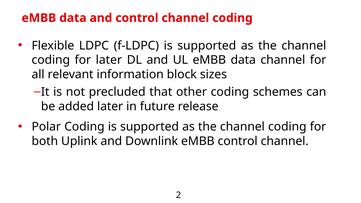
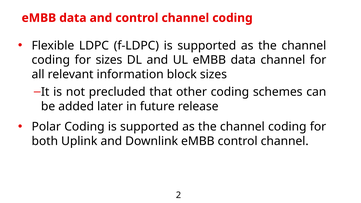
for later: later -> sizes (109, 60)
